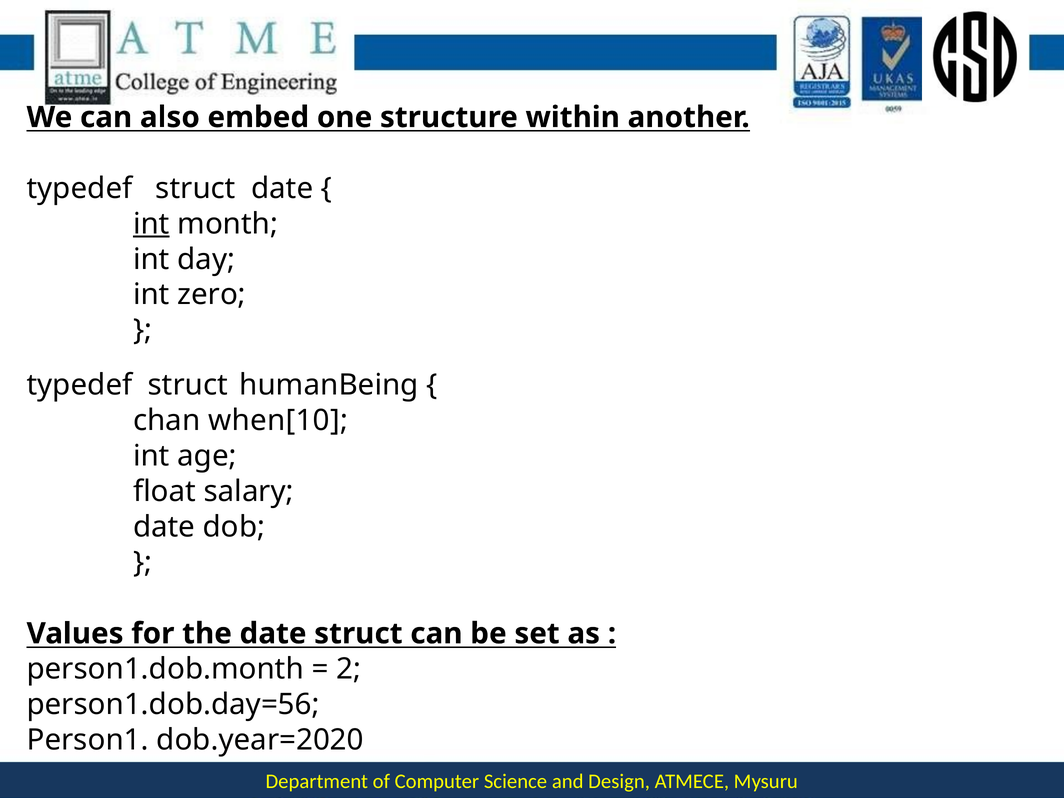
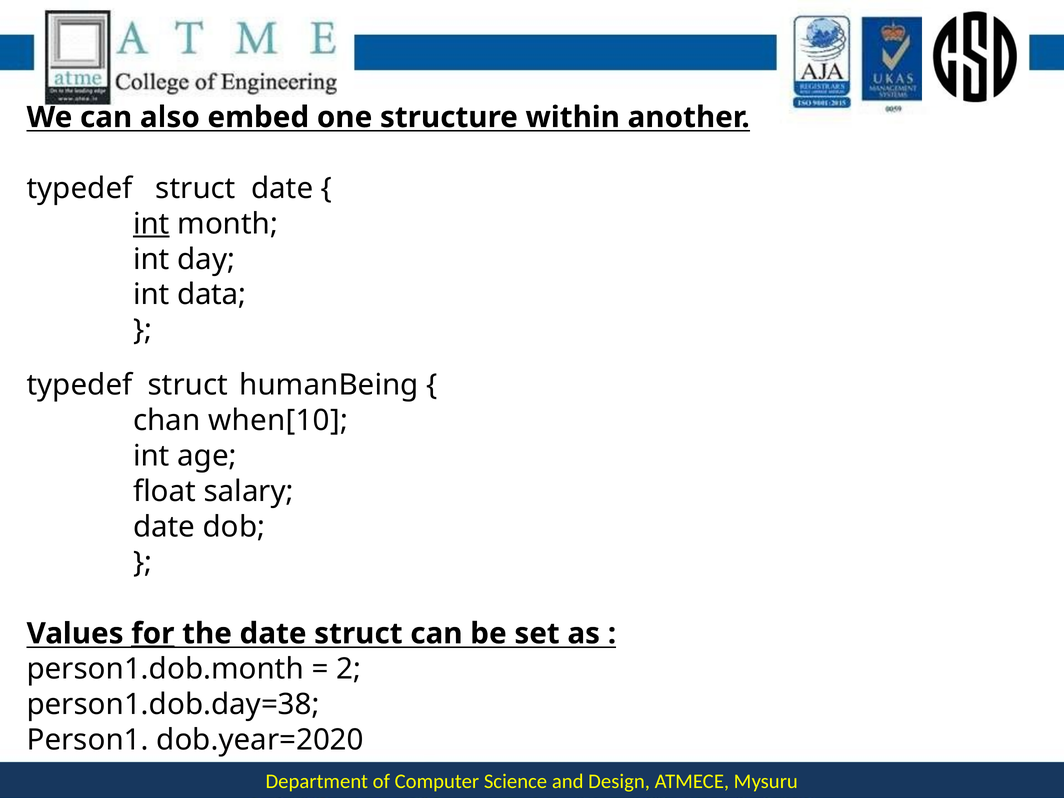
zero: zero -> data (212, 295)
for underline: none -> present (153, 634)
person1.dob.day=56: person1.dob.day=56 -> person1.dob.day=38 (173, 705)
